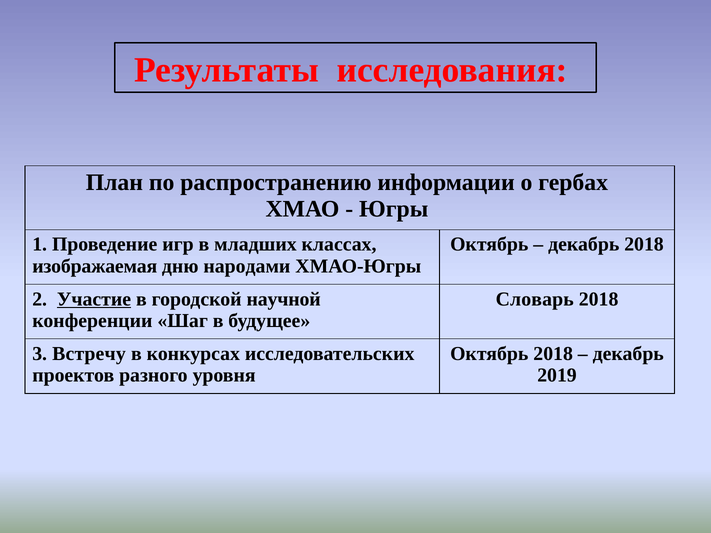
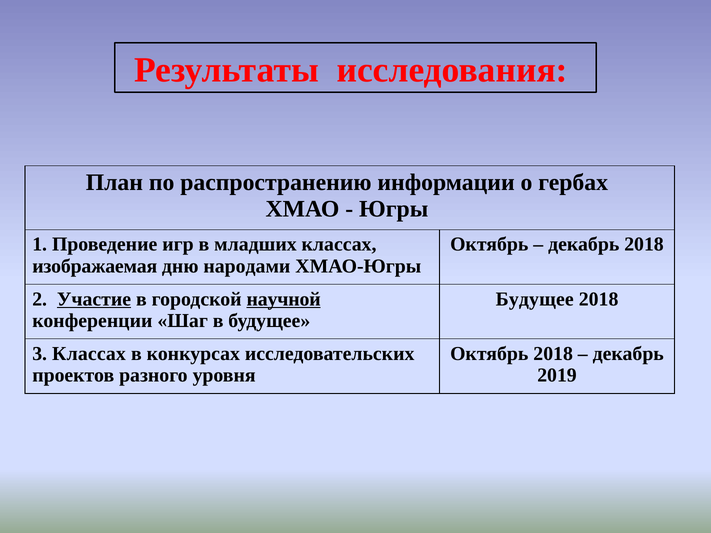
научной underline: none -> present (284, 299)
Словарь: Словарь -> Будущее (535, 299)
3 Встречу: Встречу -> Классах (89, 354)
